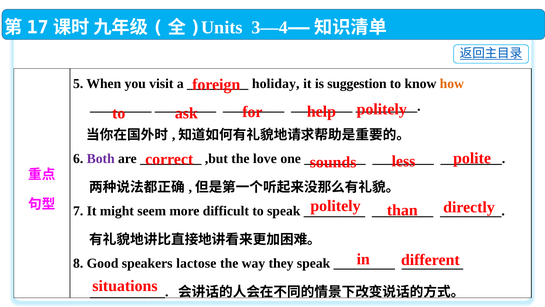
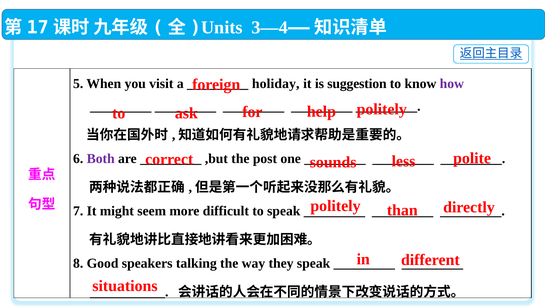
how colour: orange -> purple (452, 84)
love: love -> post (265, 158)
lactose: lactose -> talking (196, 263)
